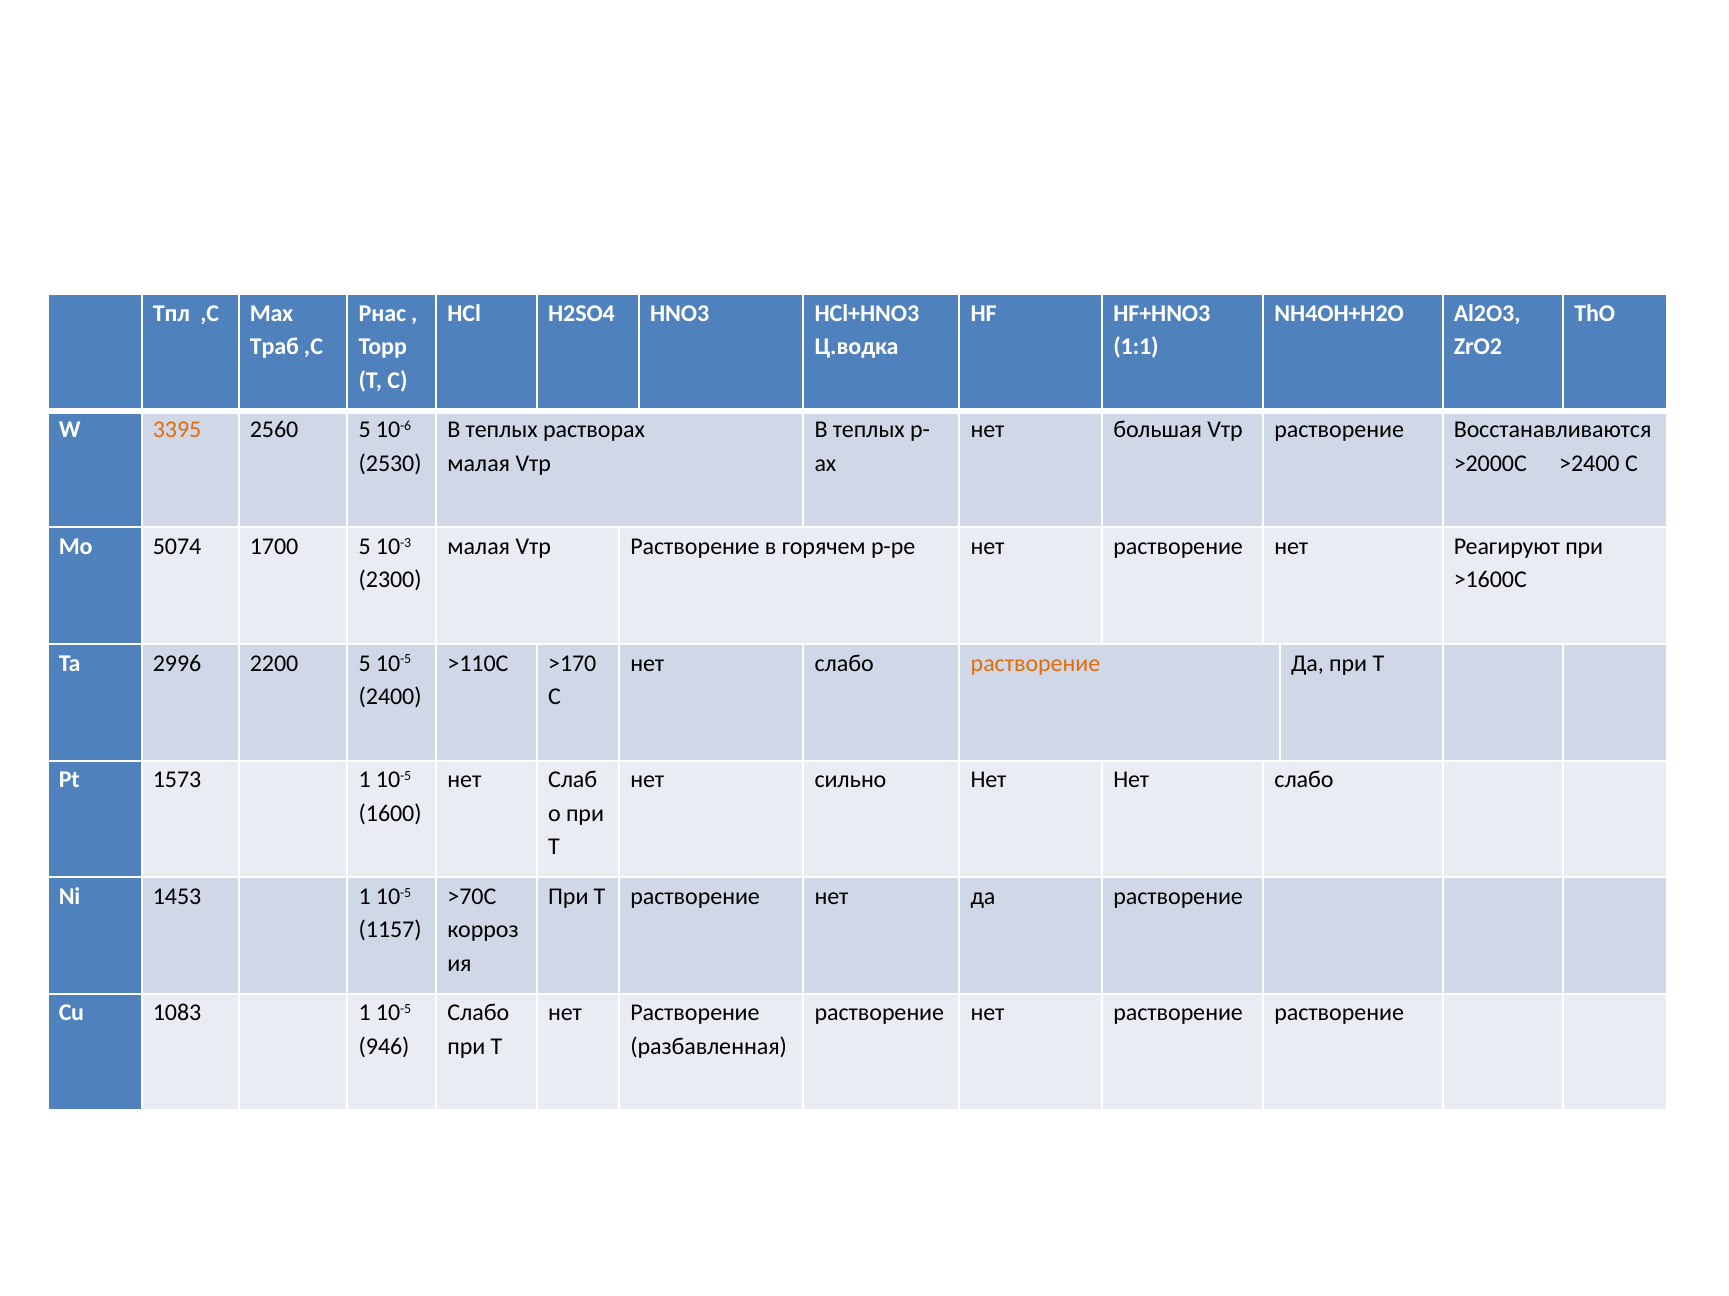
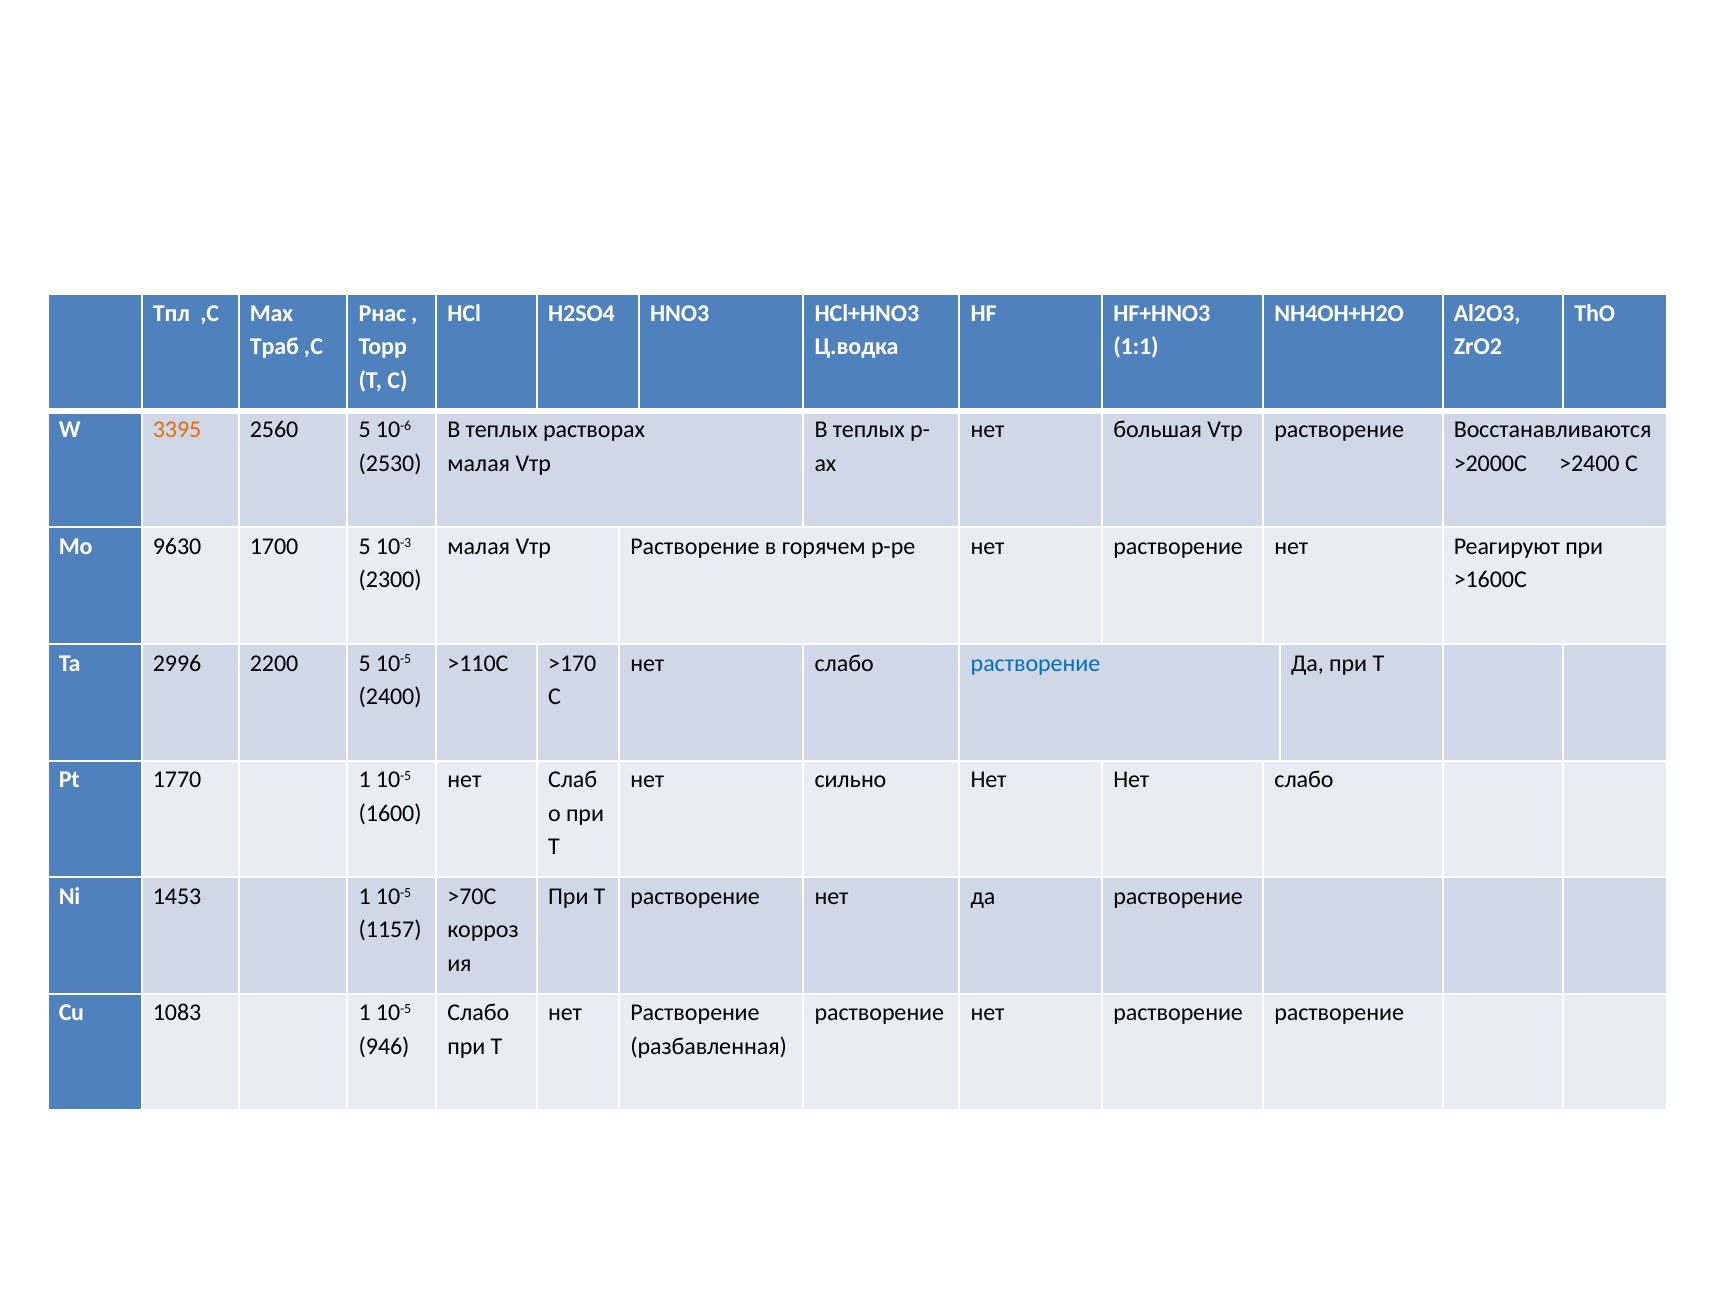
5074: 5074 -> 9630 (177, 547)
растворение colour: orange -> blue (1035, 664)
1573: 1573 -> 1770 (177, 780)
